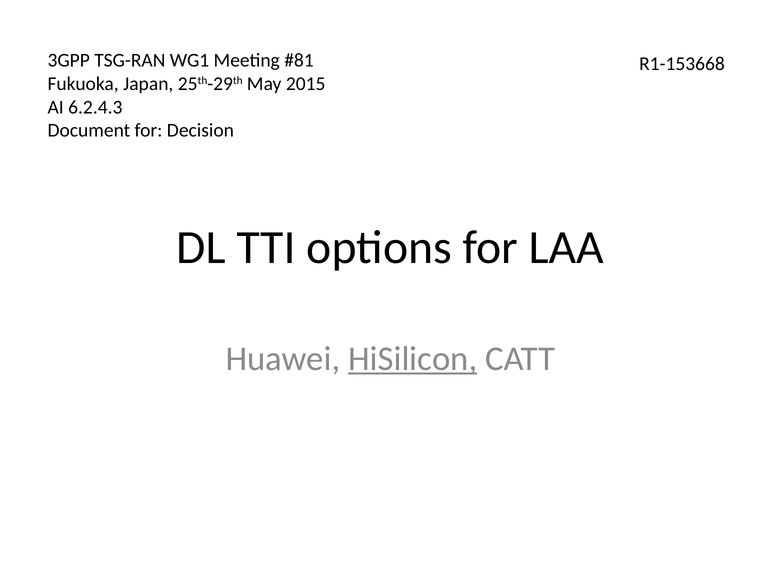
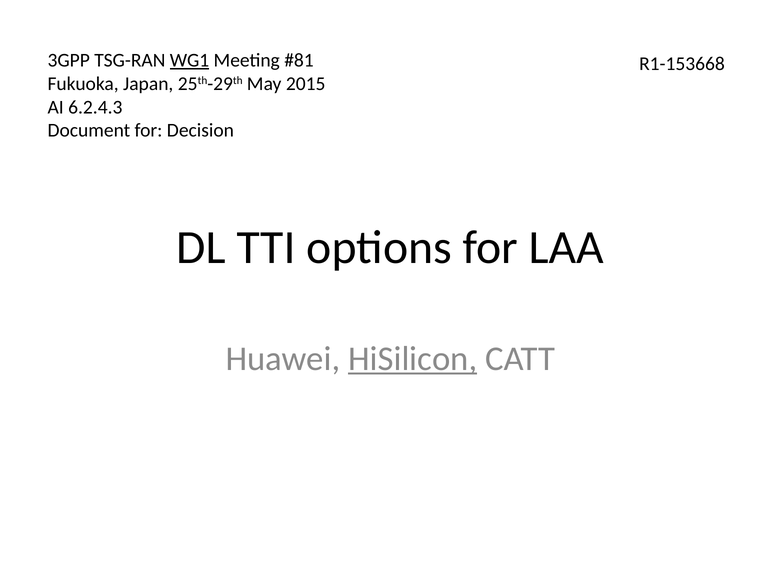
WG1 underline: none -> present (189, 60)
